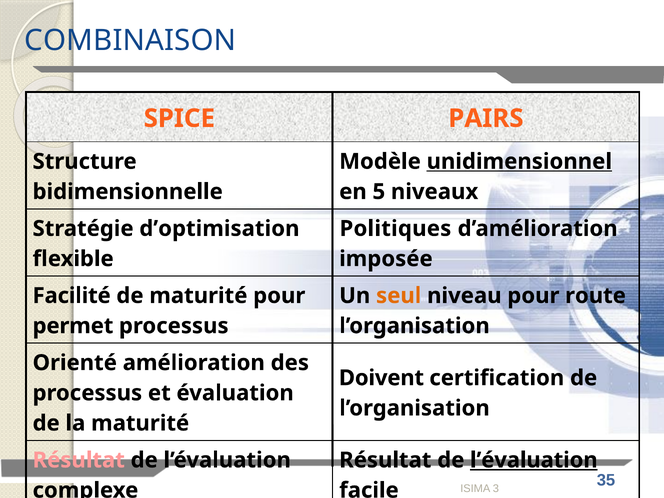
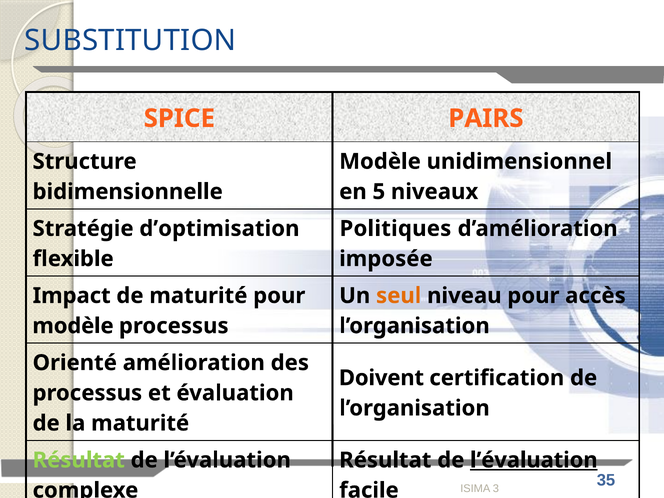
COMBINAISON: COMBINAISON -> SUBSTITUTION (130, 41)
unidimensionnel underline: present -> none (519, 161)
Facilité: Facilité -> Impact (72, 296)
route: route -> accès (595, 296)
permet: permet -> modèle (73, 326)
Résultat colour: pink -> light green (79, 460)
